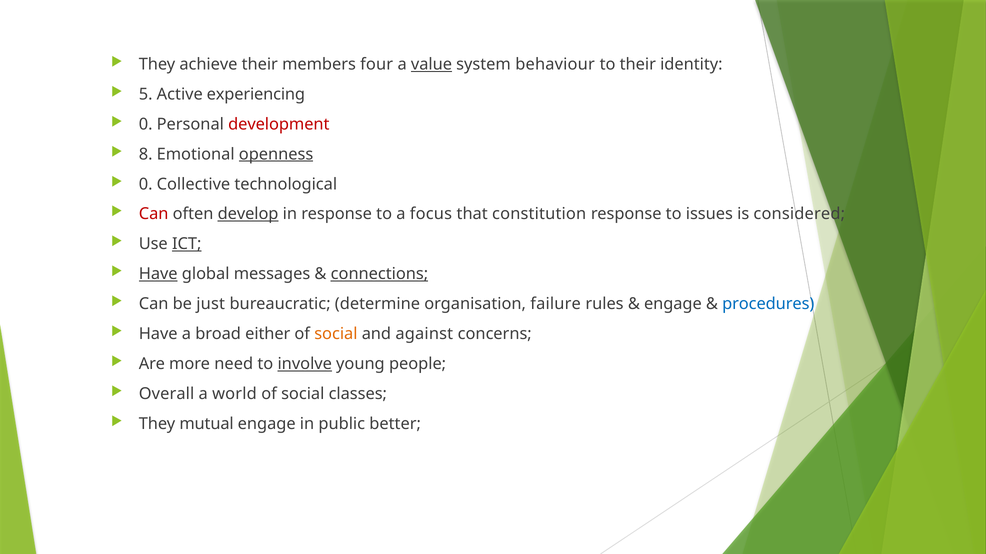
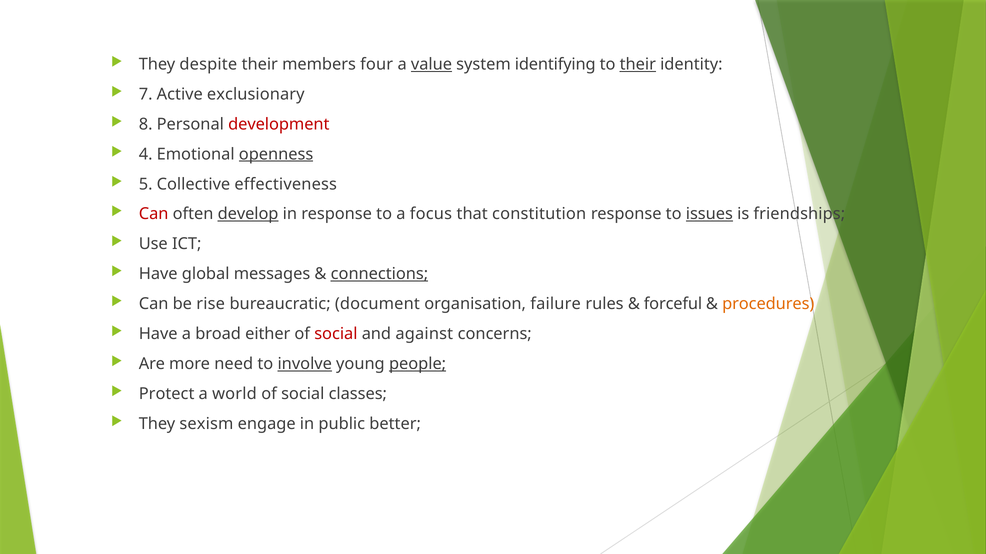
achieve: achieve -> despite (208, 64)
behaviour: behaviour -> identifying (555, 64)
their underline: none -> present (638, 64)
5: 5 -> 7 (146, 94)
experiencing: experiencing -> exclusionary (256, 94)
0: 0 -> 8 (146, 124)
8: 8 -> 4 (146, 154)
0: 0 -> 5 (146, 184)
technological: technological -> effectiveness (286, 184)
issues underline: none -> present (709, 214)
considered: considered -> friendships (799, 214)
ICT underline: present -> none (187, 244)
Have underline: present -> none (158, 274)
just: just -> rise (211, 304)
determine: determine -> document (377, 304)
engage: engage -> forceful (673, 304)
procedures colour: blue -> orange (768, 304)
social colour: orange -> red (336, 334)
people underline: none -> present (418, 364)
Overall: Overall -> Protect (167, 394)
mutual: mutual -> sexism (206, 424)
